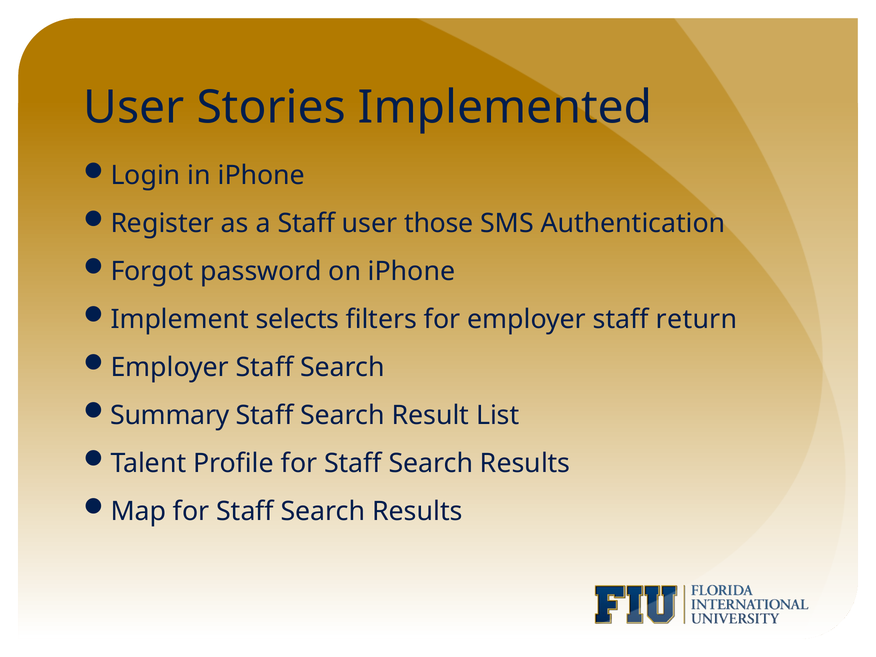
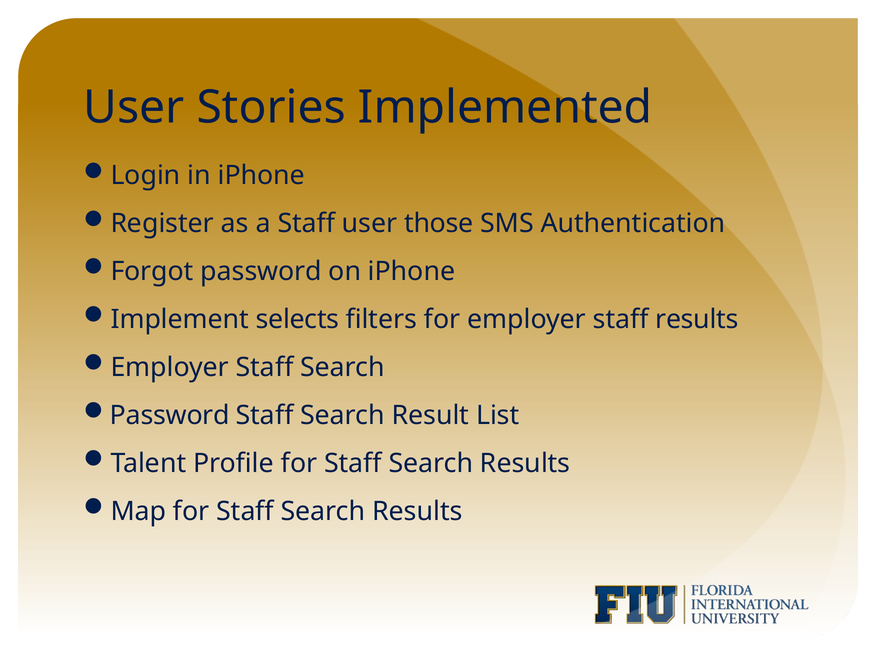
staff return: return -> results (697, 319)
Summary: Summary -> Password (170, 415)
